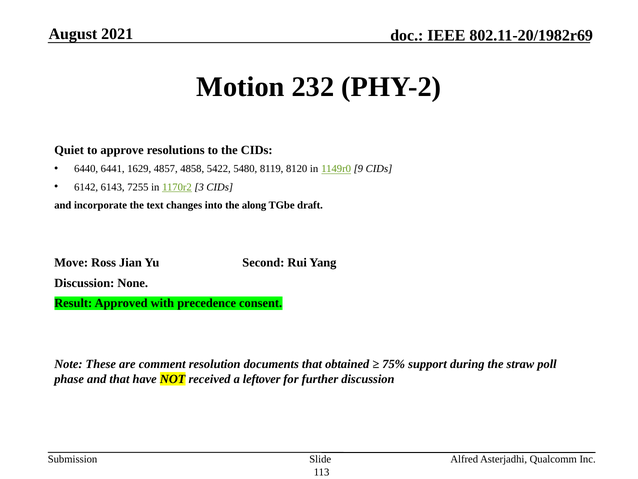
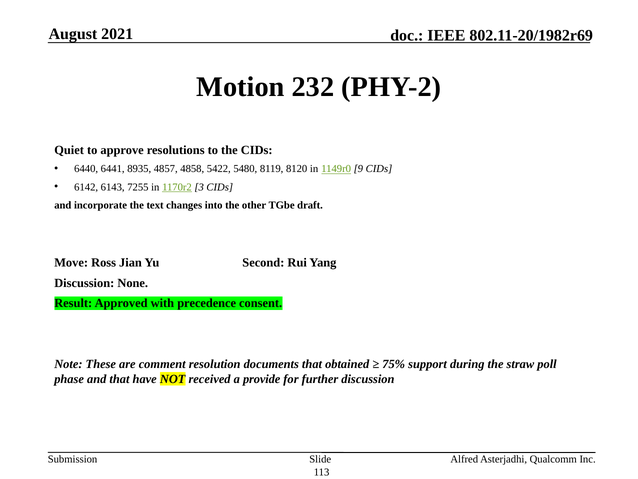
1629: 1629 -> 8935 (139, 169)
along: along -> other (254, 205)
leftover: leftover -> provide (262, 379)
